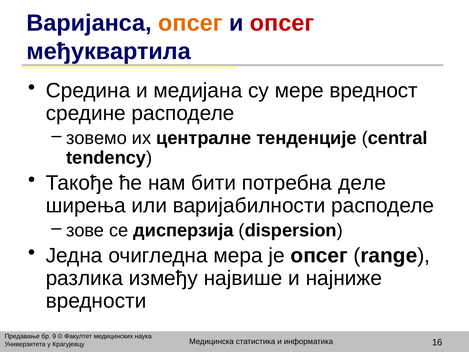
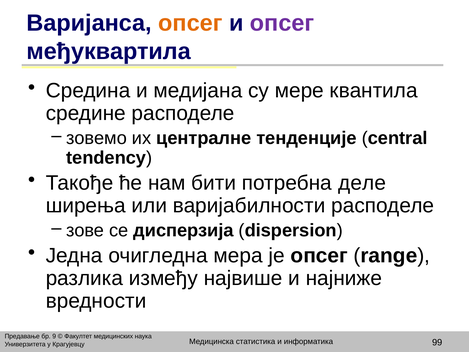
опсег colour: red -> purple (282, 23)
вредност: вредност -> квантила (374, 91)
16: 16 -> 99 (437, 342)
